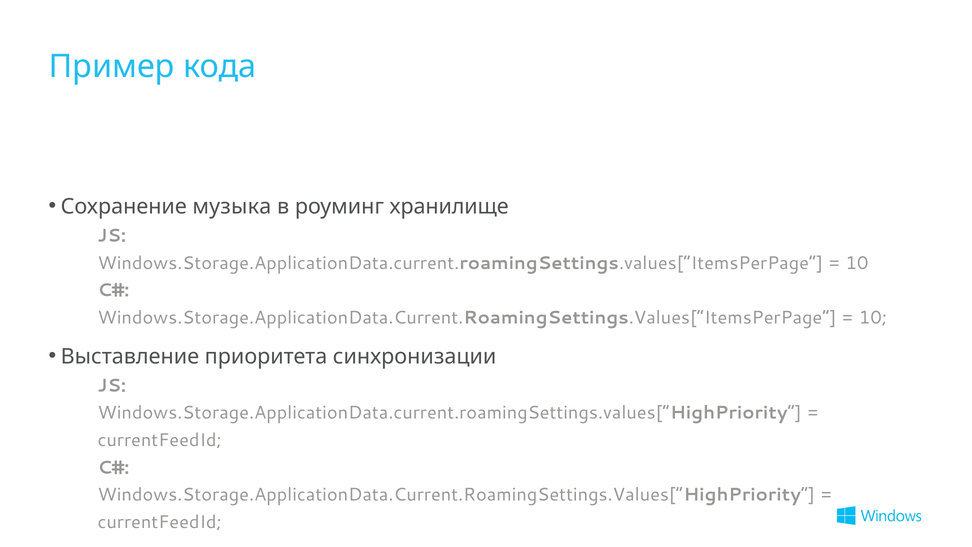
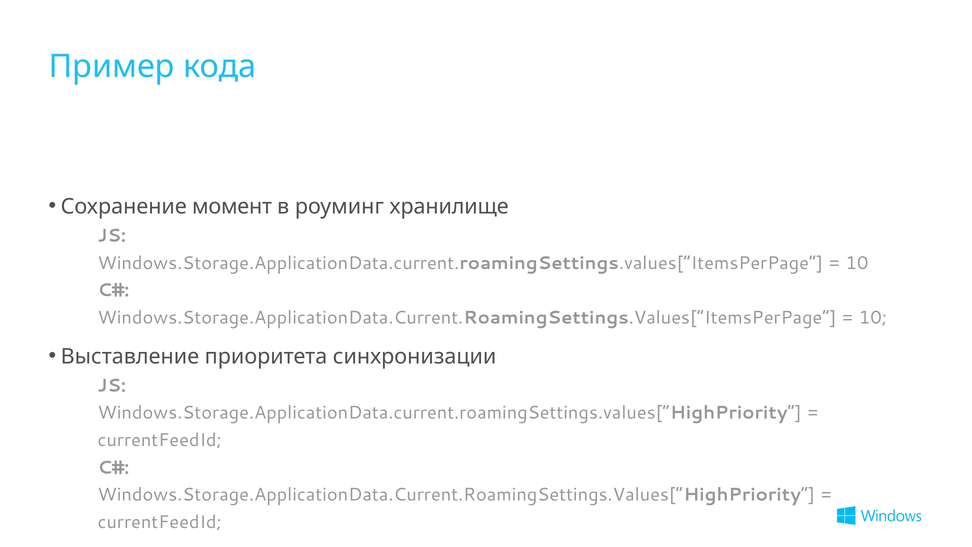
музыка: музыка -> момент (232, 207)
